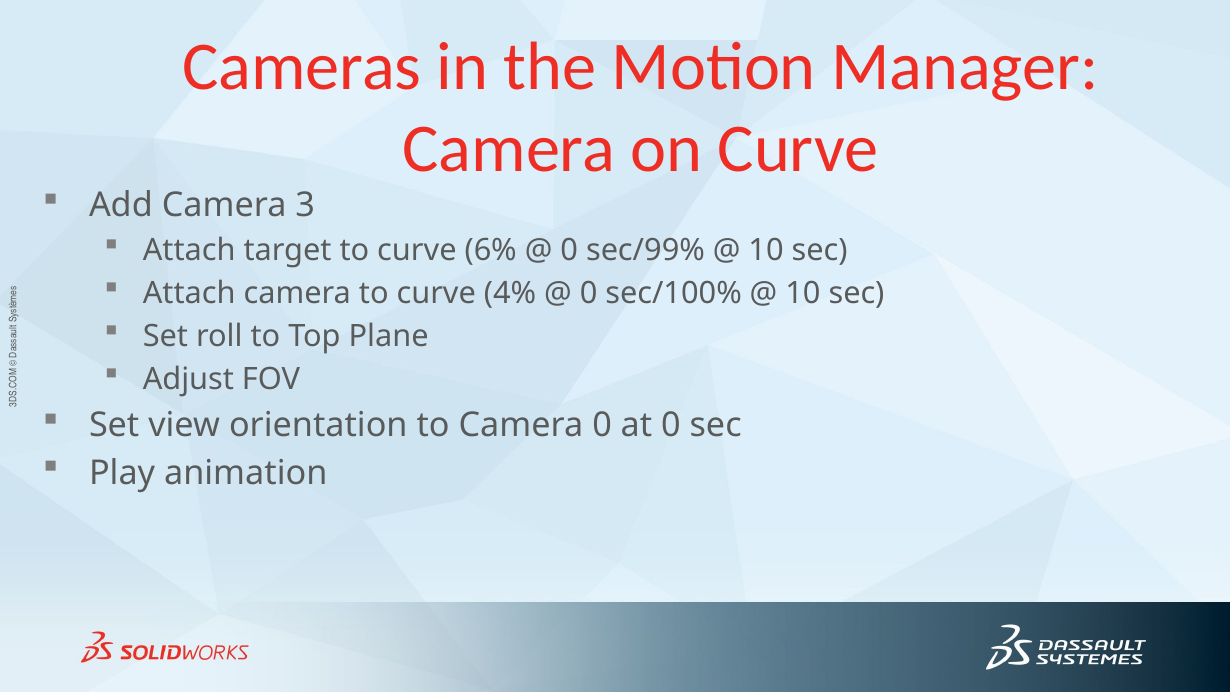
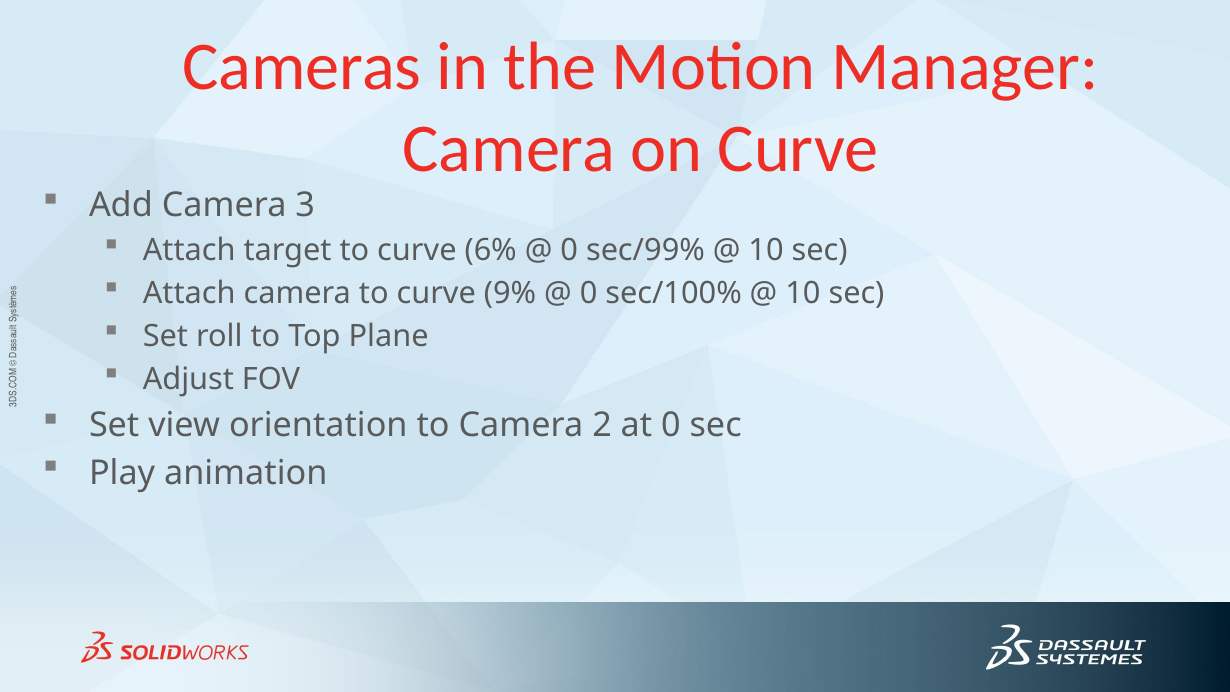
4%: 4% -> 9% (510, 293)
Camera 0: 0 -> 2 (602, 425)
